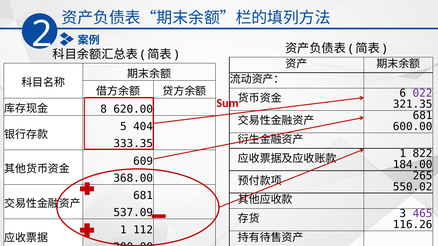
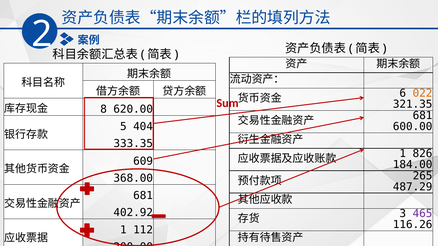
022 colour: purple -> orange (423, 94)
822: 822 -> 826 (423, 154)
550.02: 550.02 -> 487.29 (413, 187)
537.09: 537.09 -> 402.92 (133, 213)
